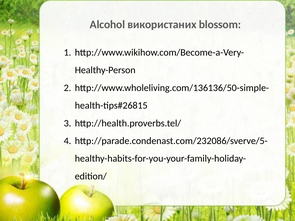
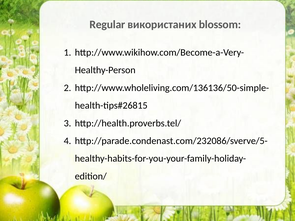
Alcohol: Alcohol -> Regular (107, 25)
